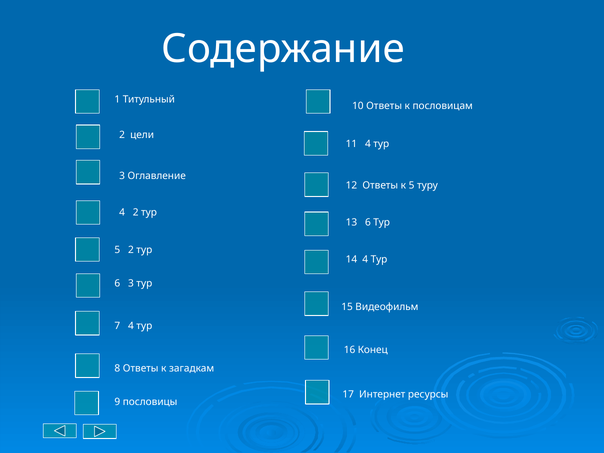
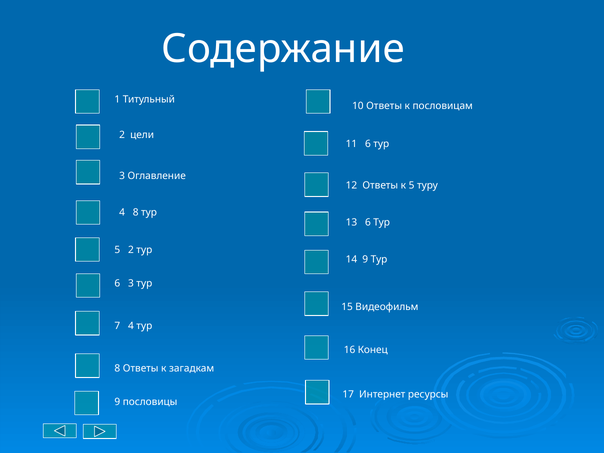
11 4: 4 -> 6 (368, 144)
4 2: 2 -> 8 (136, 213)
14 4: 4 -> 9 (365, 259)
